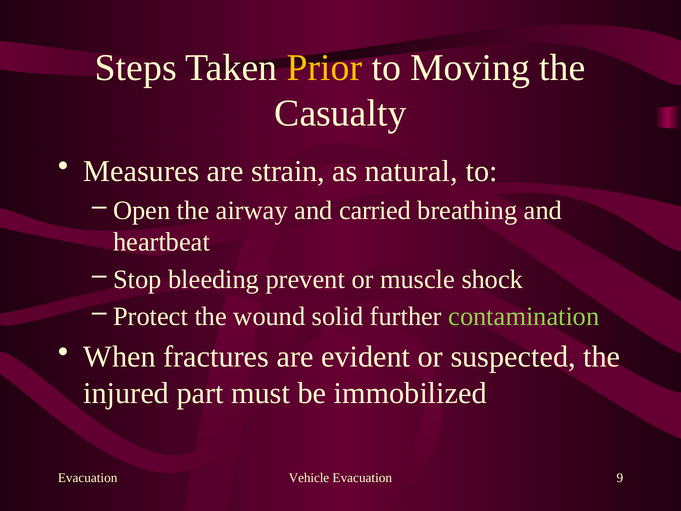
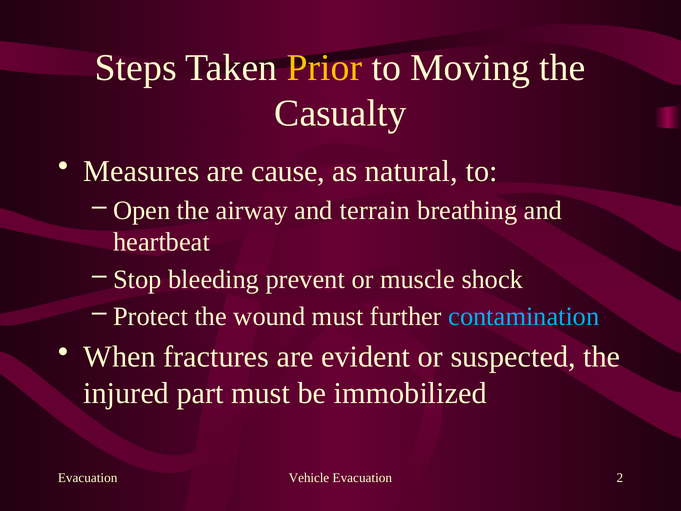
strain: strain -> cause (288, 171)
carried: carried -> terrain (375, 210)
wound solid: solid -> must (338, 316)
contamination colour: light green -> light blue (524, 316)
9: 9 -> 2 (620, 478)
